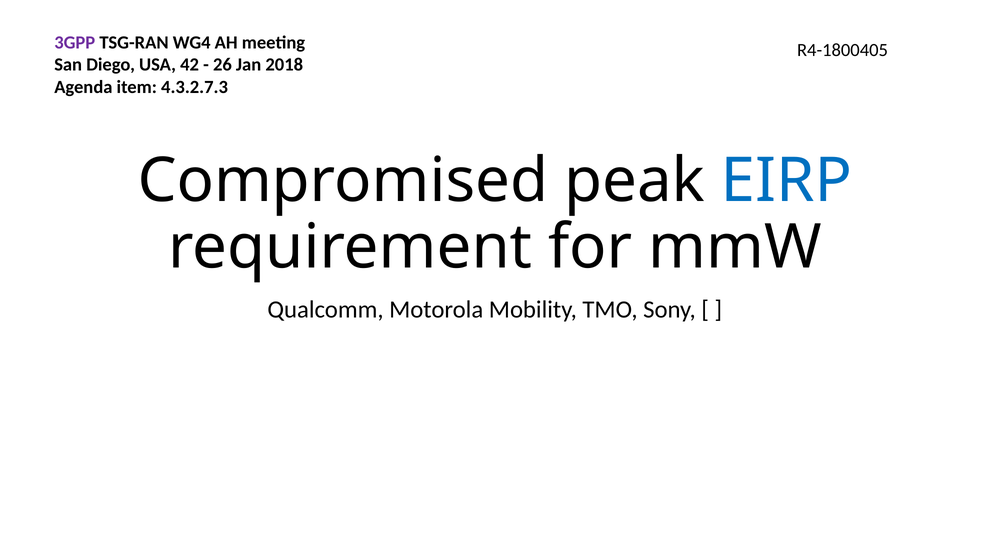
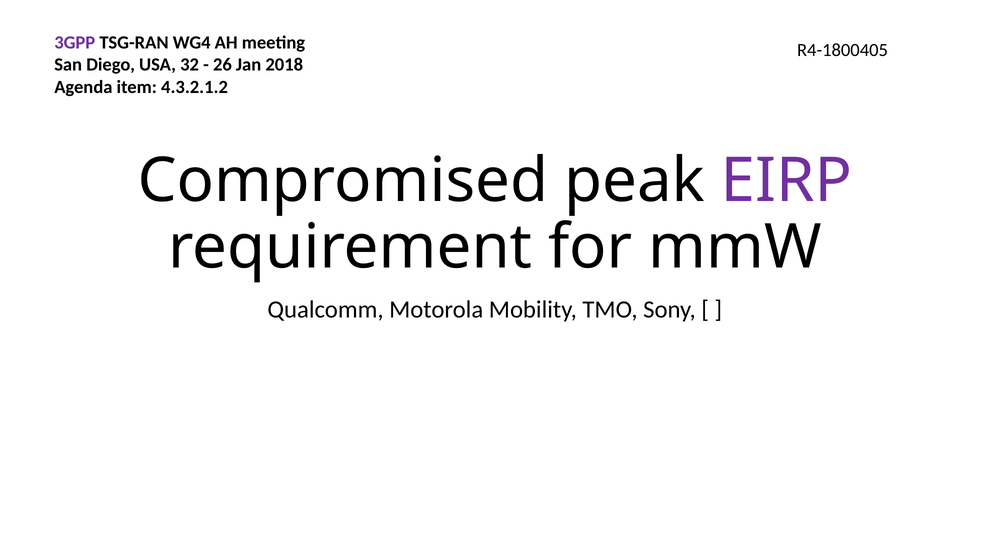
42: 42 -> 32 (190, 65)
4.3.2.7.3: 4.3.2.7.3 -> 4.3.2.1.2 (195, 87)
EIRP colour: blue -> purple (787, 181)
